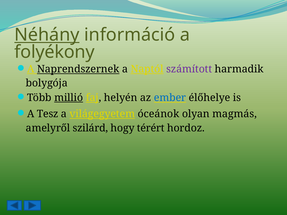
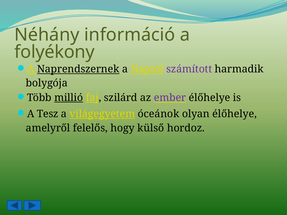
Néhány underline: present -> none (47, 35)
helyén: helyén -> szilárd (121, 98)
ember colour: blue -> purple (170, 98)
olyan magmás: magmás -> élőhelye (235, 114)
szilárd: szilárd -> felelős (90, 128)
térért: térért -> külső (151, 128)
